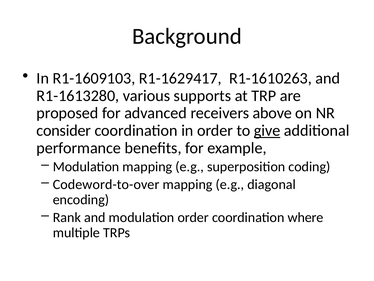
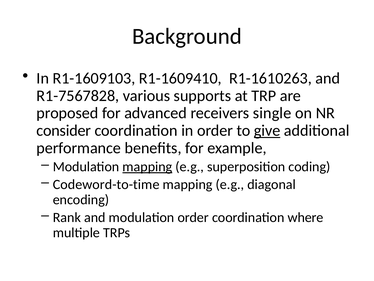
R1-1629417: R1-1629417 -> R1-1609410 (180, 78)
R1-1613280: R1-1613280 -> R1-7567828 (78, 96)
above: above -> single (272, 113)
mapping underline: none -> present (147, 166)
Codeword-to-over: Codeword-to-over -> Codeword-to-time (106, 184)
